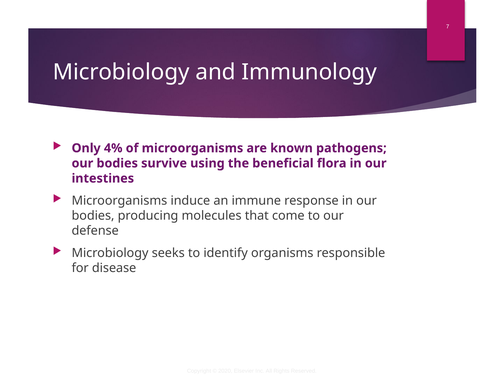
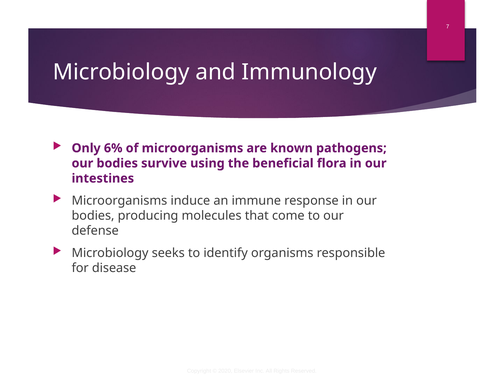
4%: 4% -> 6% (113, 148)
